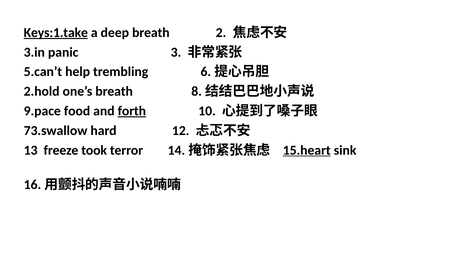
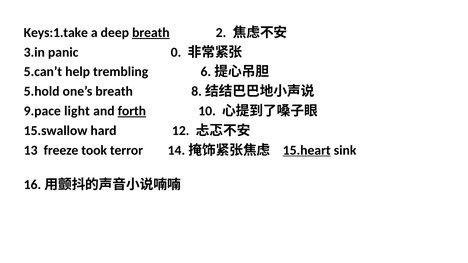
Keys:1.take underline: present -> none (56, 33)
breath underline: none -> present (151, 33)
3: 3 -> 0 (176, 52)
2.hold: 2.hold -> 5.hold (42, 91)
food: food -> light (77, 111)
73.swallow: 73.swallow -> 15.swallow (56, 131)
